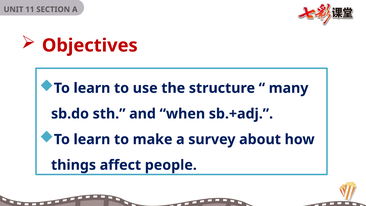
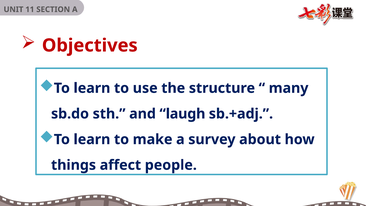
when: when -> laugh (182, 114)
